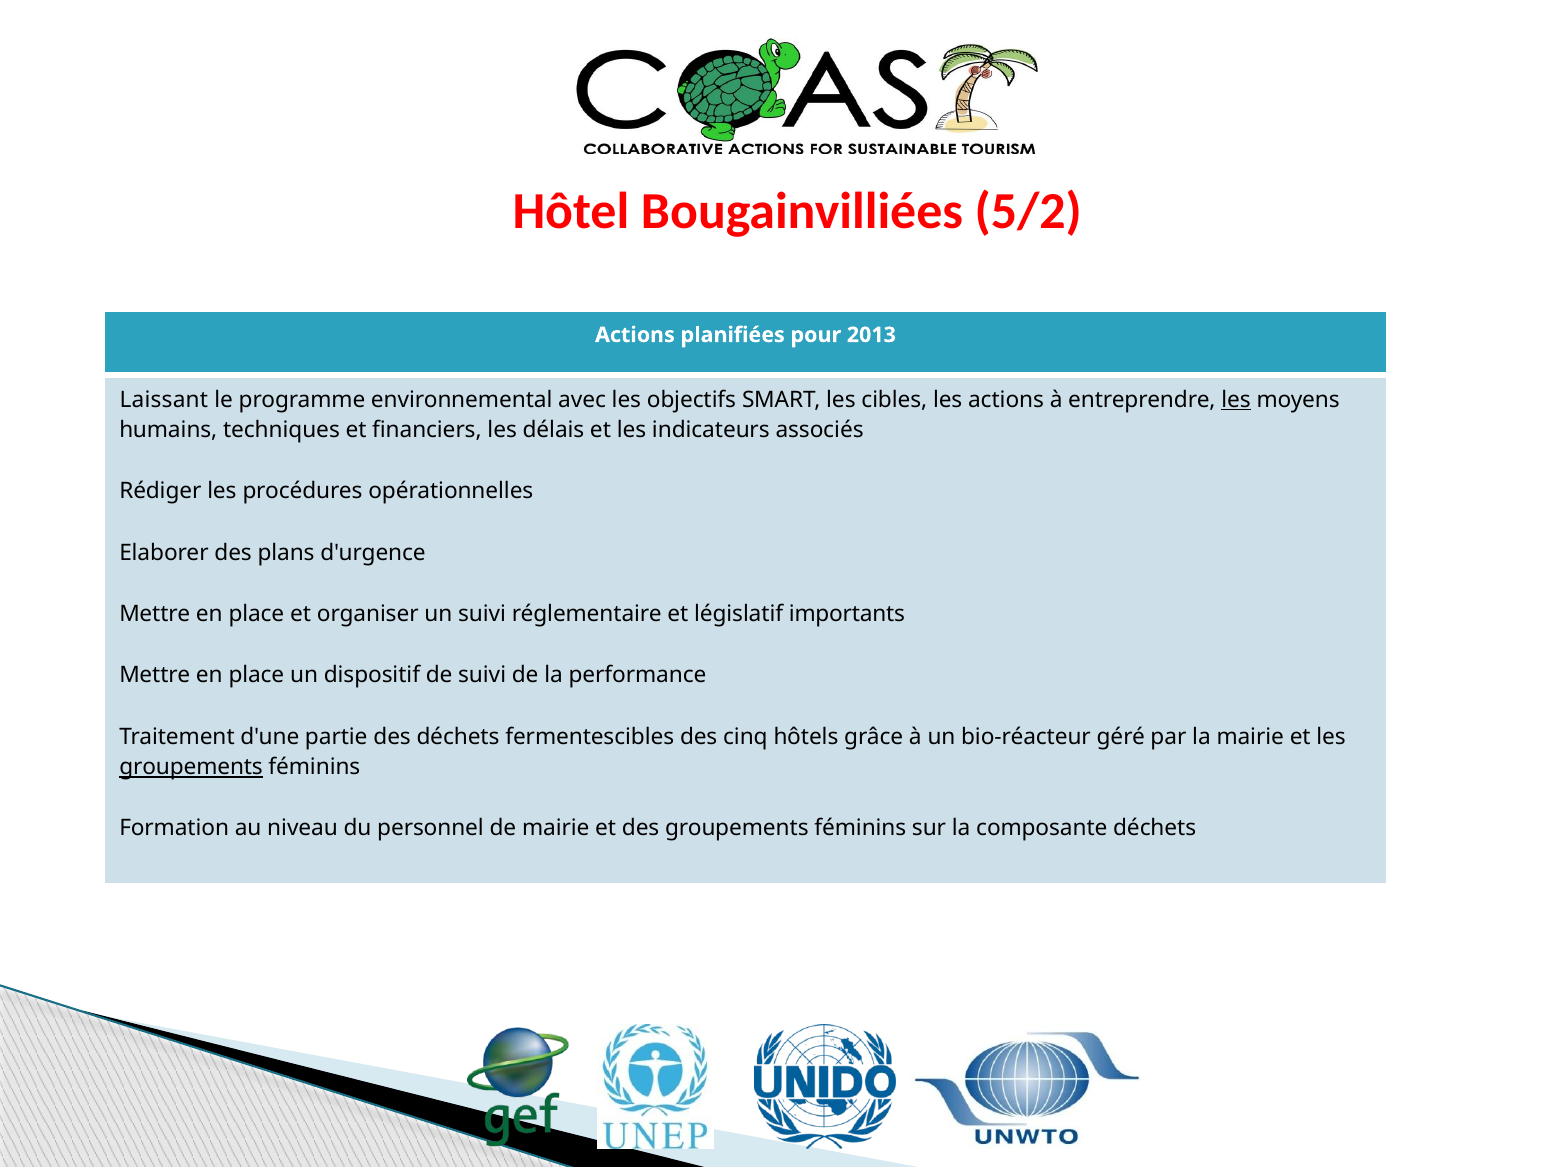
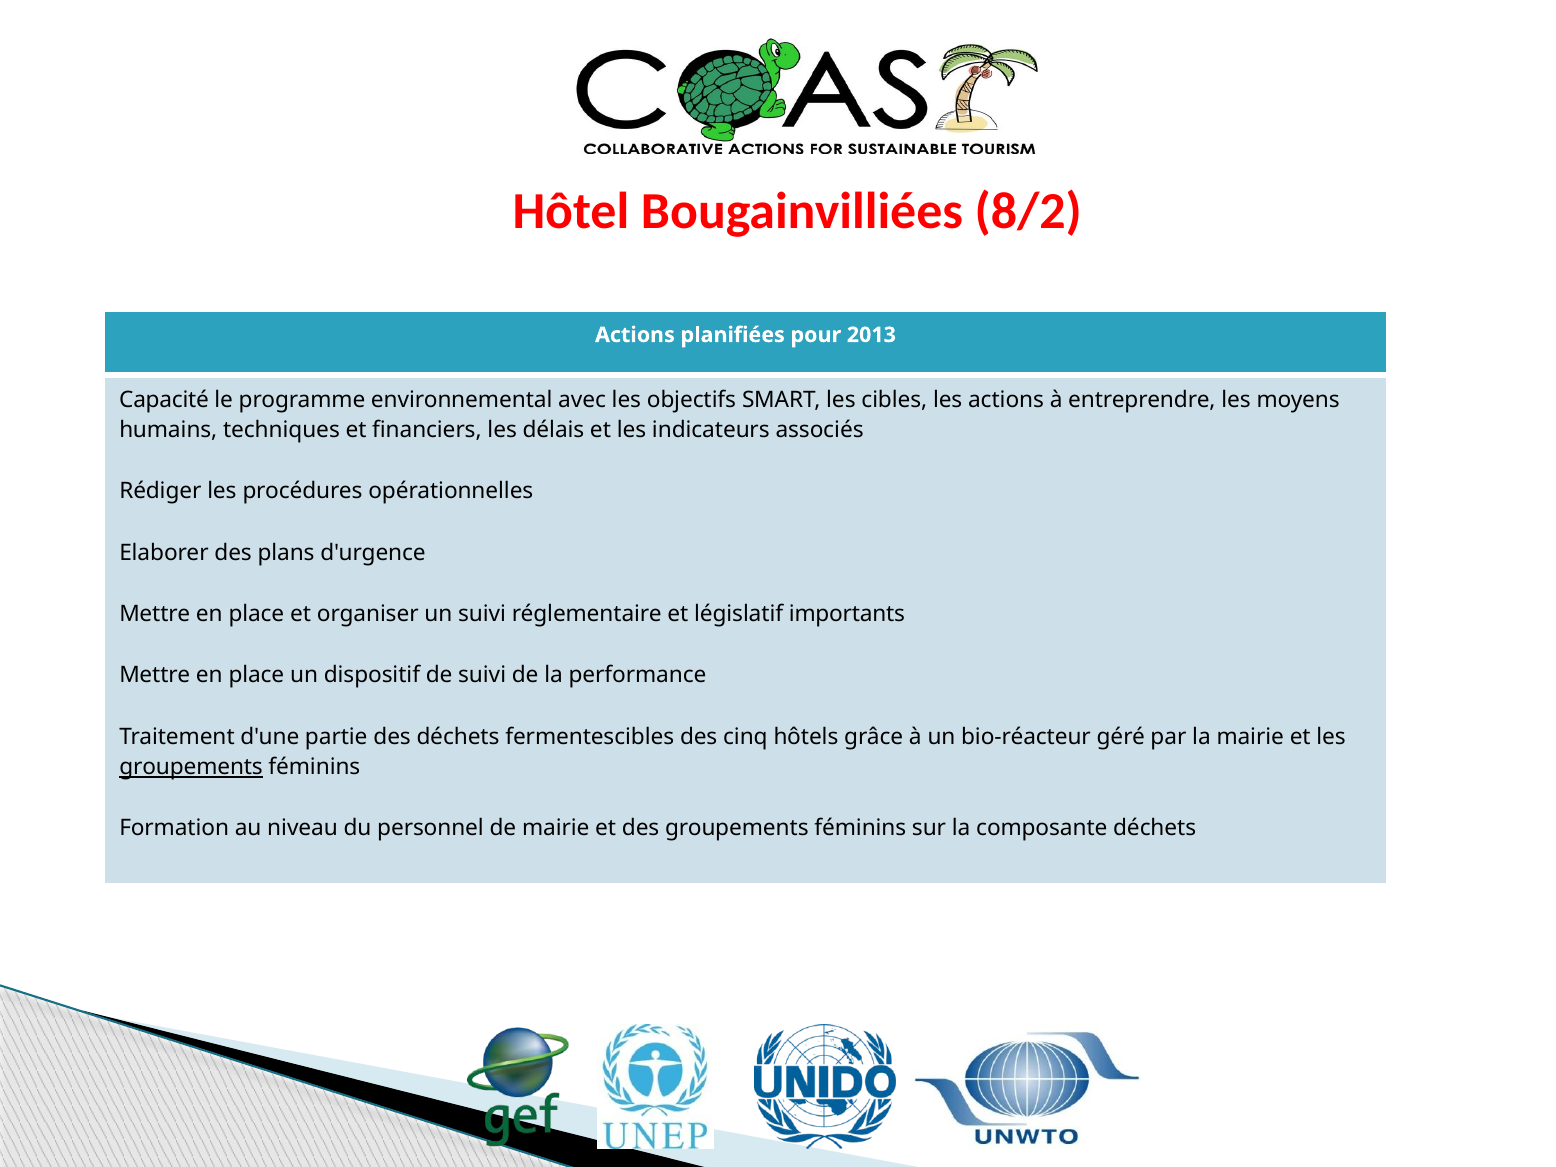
5/2: 5/2 -> 8/2 (1028, 211)
Laissant: Laissant -> Capacité (164, 400)
les underline: present -> none (1236, 400)
